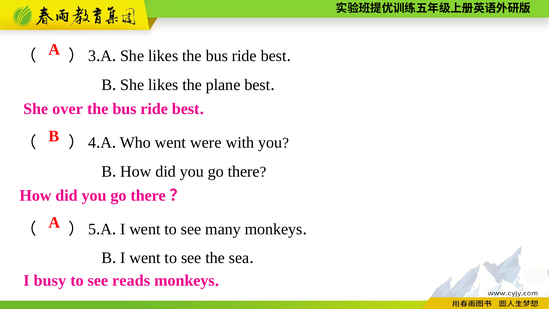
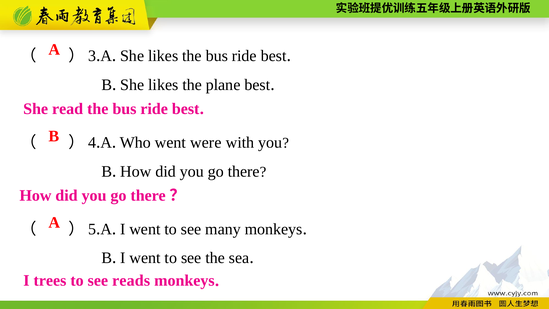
over: over -> read (68, 109)
busy: busy -> trees (50, 281)
